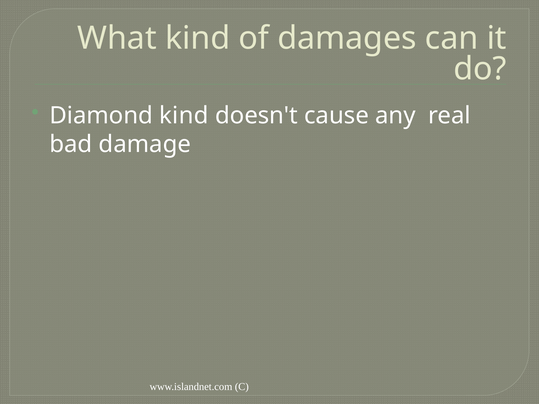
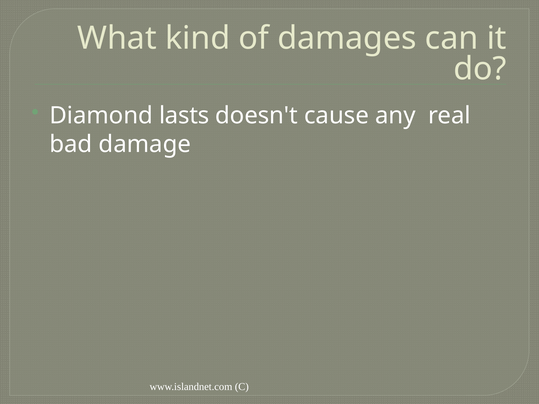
Diamond kind: kind -> lasts (184, 116)
